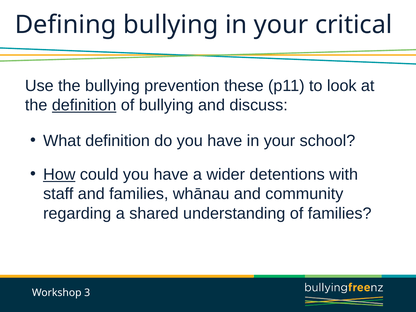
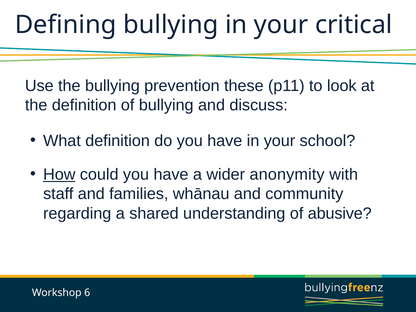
definition underline: present -> none (84, 105)
detentions: detentions -> anonymity (287, 175)
of families: families -> abusive (340, 213)
3: 3 -> 6 (87, 293)
